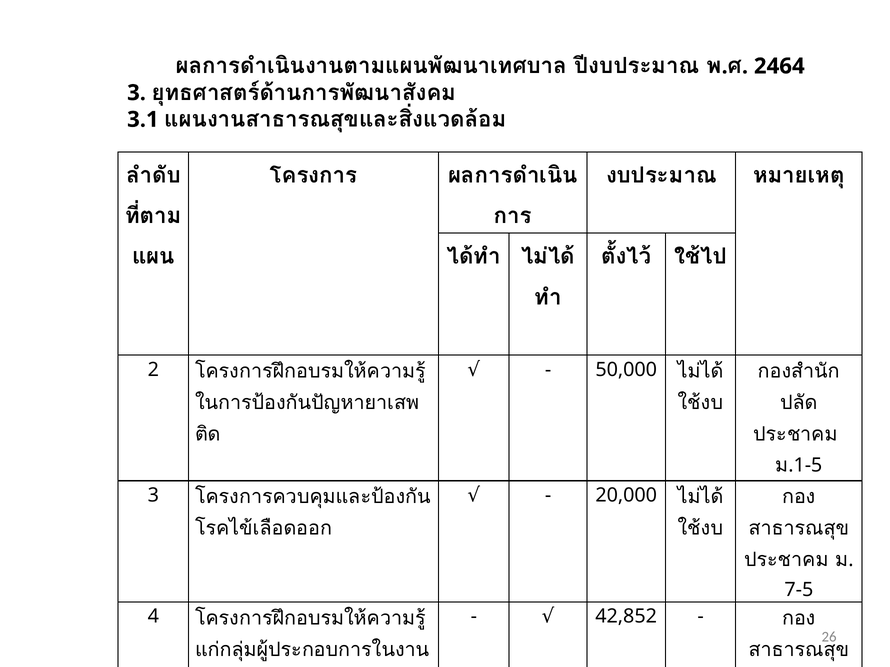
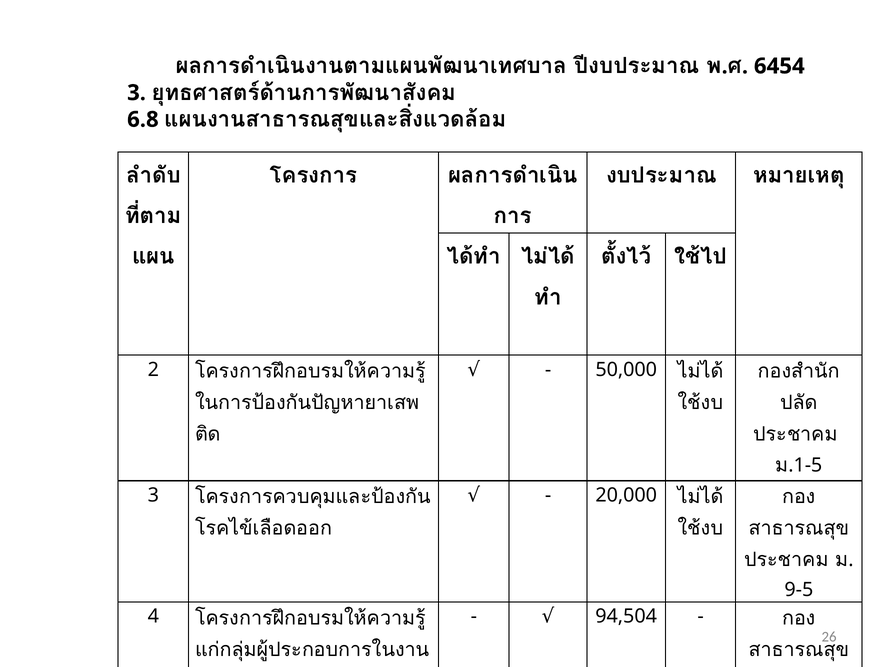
2464: 2464 -> 6454 (779, 66)
3.1: 3.1 -> 6.8 (143, 120)
7-5: 7-5 -> 9-5 (799, 590)
42,852: 42,852 -> 94,504 (626, 617)
